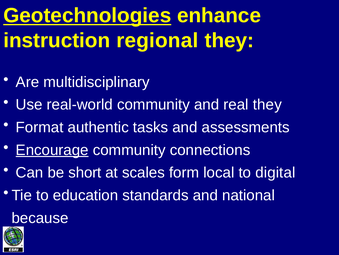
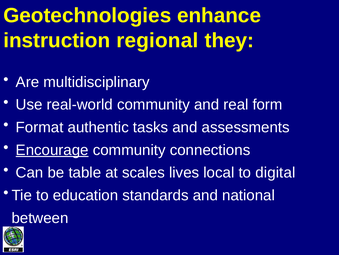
Geotechnologies underline: present -> none (87, 16)
real they: they -> form (267, 104)
short: short -> table (85, 172)
form: form -> lives (184, 172)
because: because -> between (40, 217)
